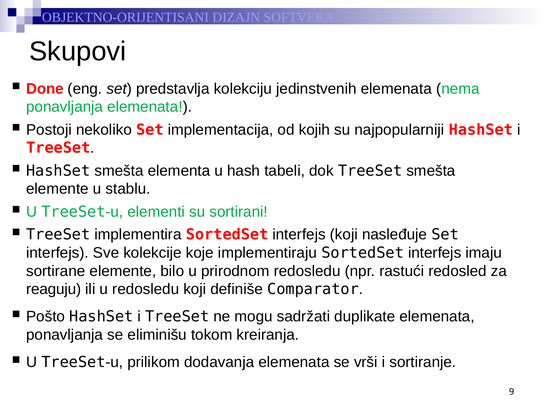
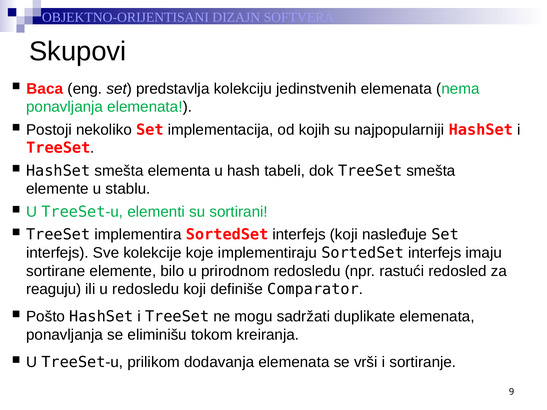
Done: Done -> Baca (45, 89)
